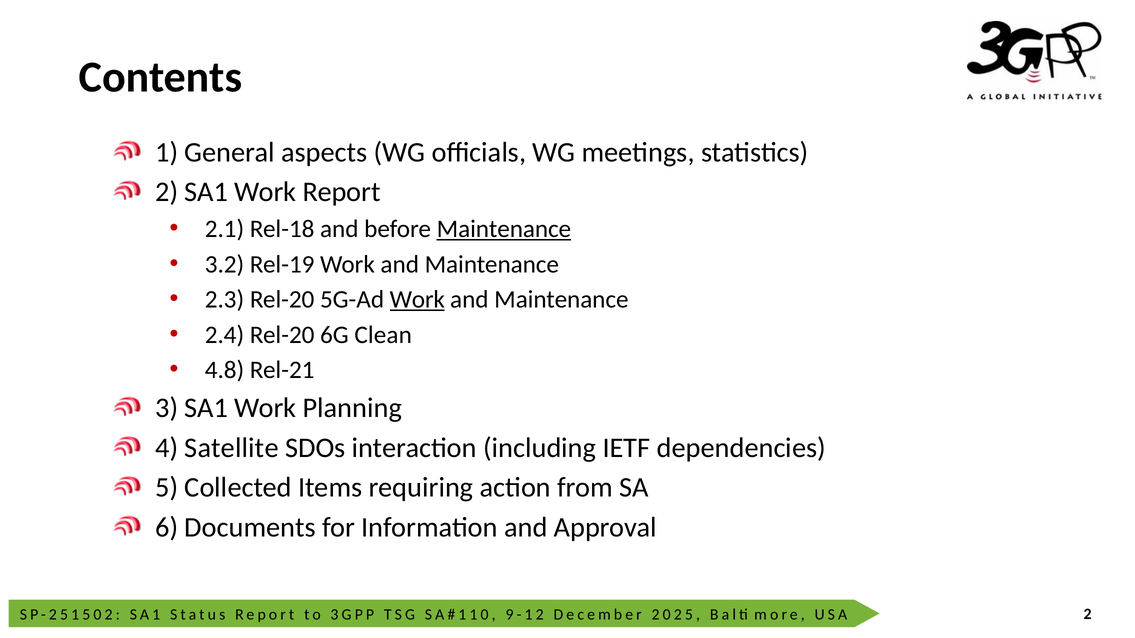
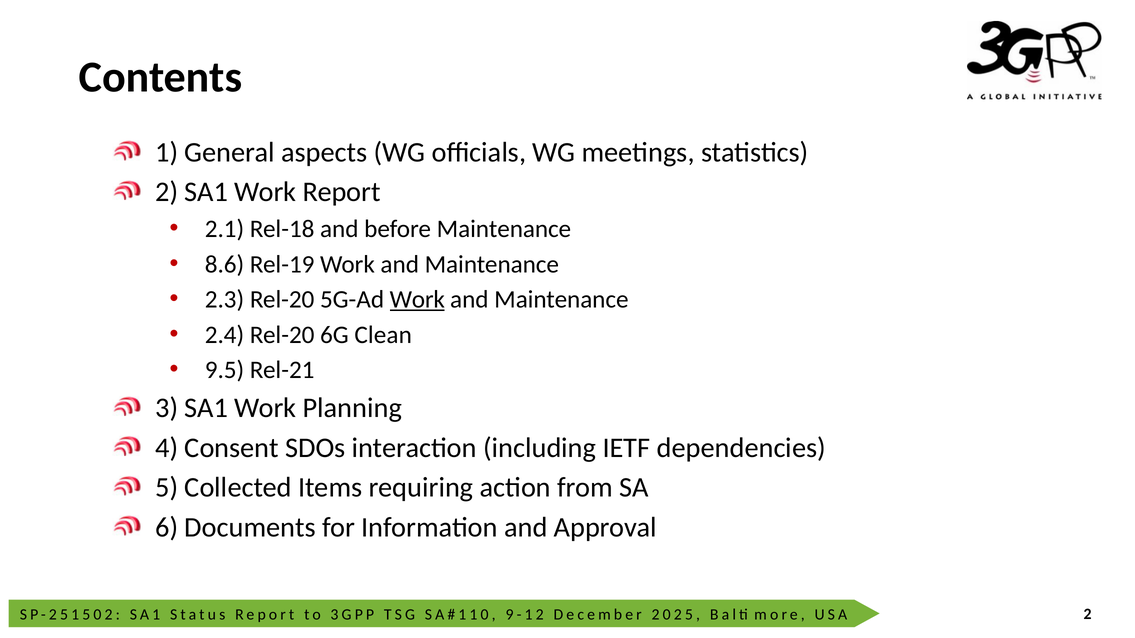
Maintenance underline: present -> none (504, 229)
3.2: 3.2 -> 8.6 (225, 264)
4.8: 4.8 -> 9.5 (225, 370)
Satellite: Satellite -> Consent (232, 448)
